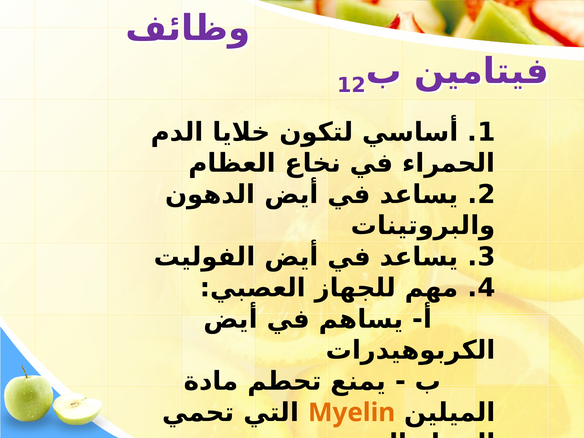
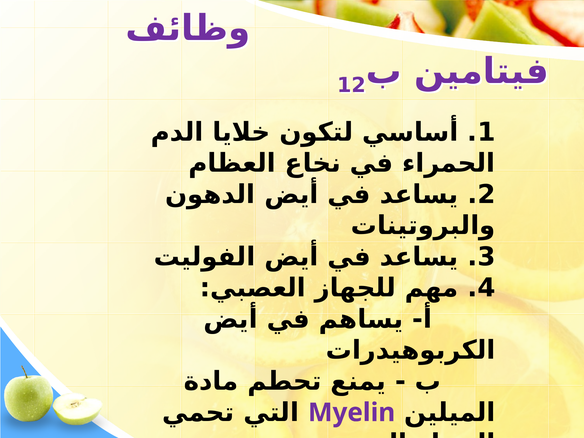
Myelin colour: orange -> purple (352, 413)
